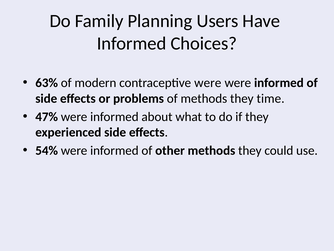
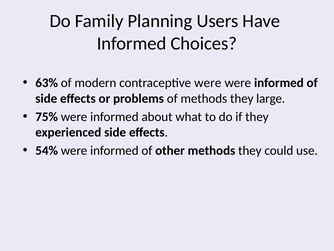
time: time -> large (271, 98)
47%: 47% -> 75% (47, 117)
